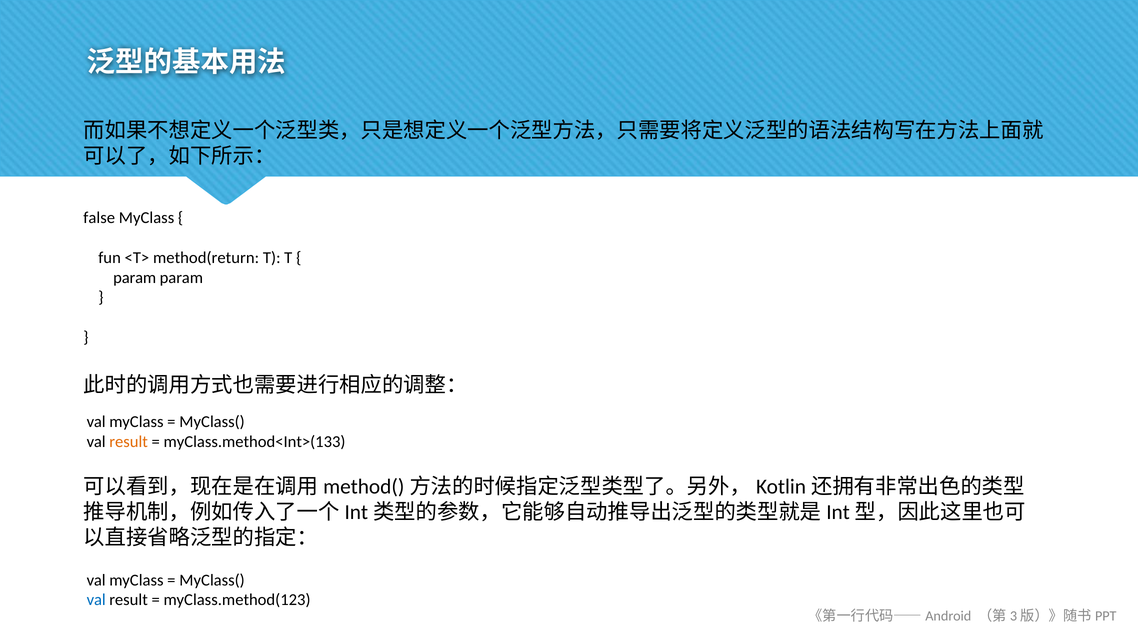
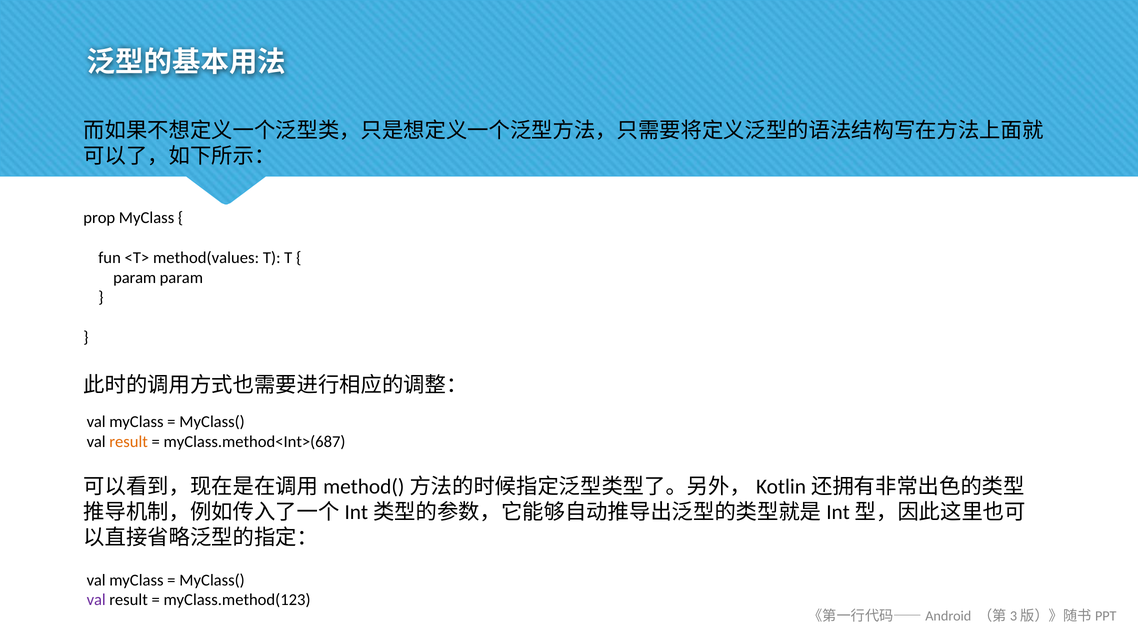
false: false -> prop (99, 218)
method(return: method(return -> method(values (206, 258)
myClass.method<Int>(133: myClass.method<Int>(133 -> myClass.method<Int>(687 (255, 442)
val colour: blue -> purple (96, 600)
